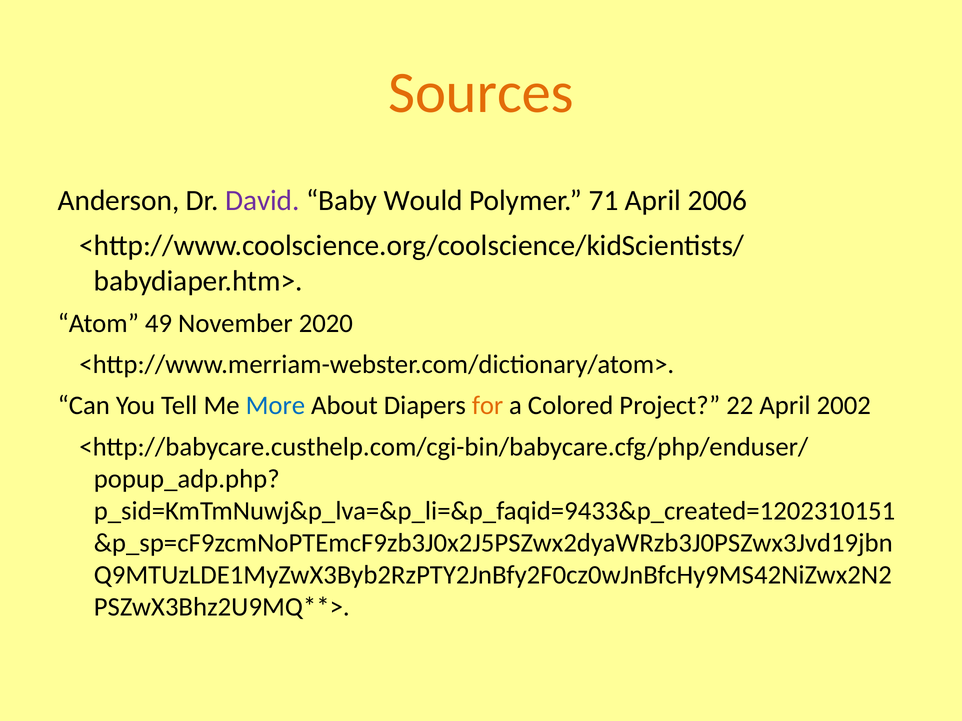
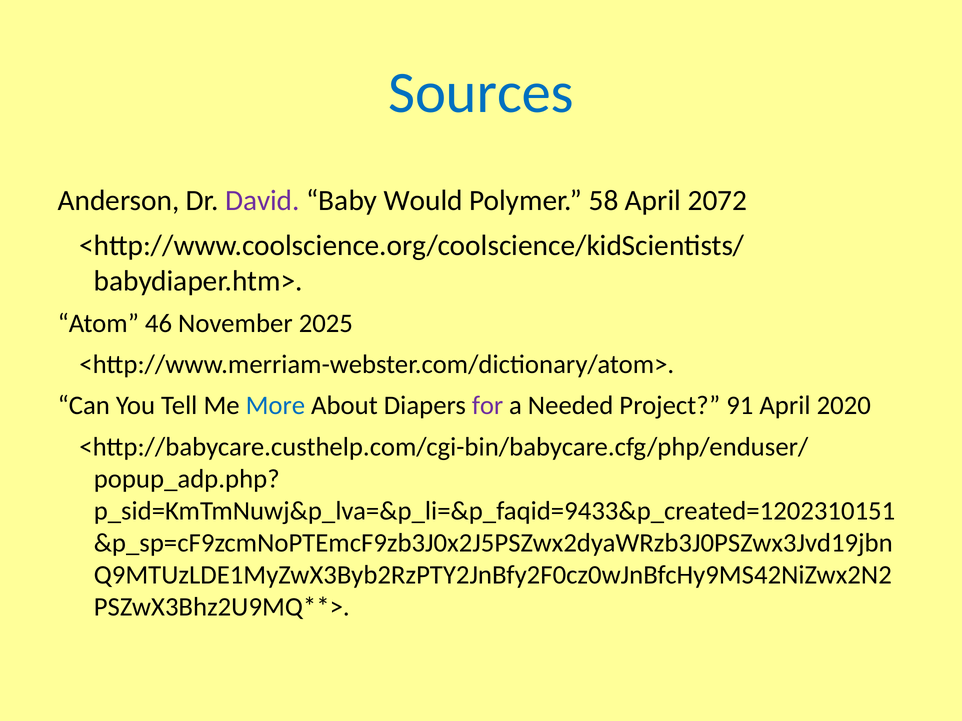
Sources colour: orange -> blue (481, 93)
71: 71 -> 58 (604, 201)
2006: 2006 -> 2072 (717, 201)
49: 49 -> 46 (159, 324)
2020: 2020 -> 2025 (326, 324)
for colour: orange -> purple (488, 406)
Colored: Colored -> Needed (571, 406)
22: 22 -> 91 (740, 406)
2002: 2002 -> 2020 (844, 406)
